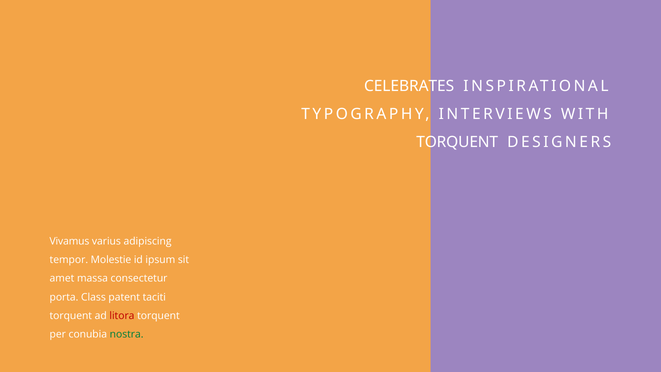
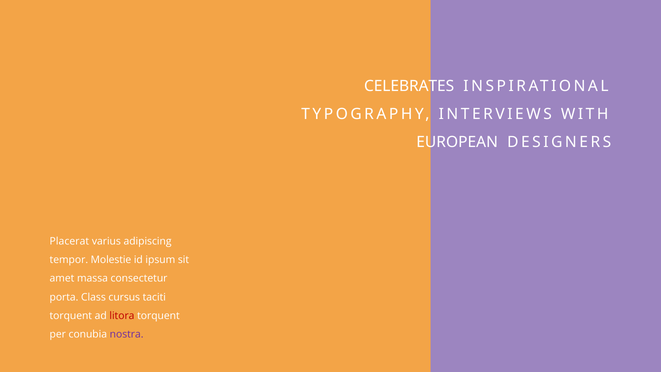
TORQUENT: TORQUENT -> EUROPEAN (457, 142)
Vivamus: Vivamus -> Placerat (69, 241)
patent: patent -> cursus (124, 297)
nostra colour: green -> purple (127, 334)
